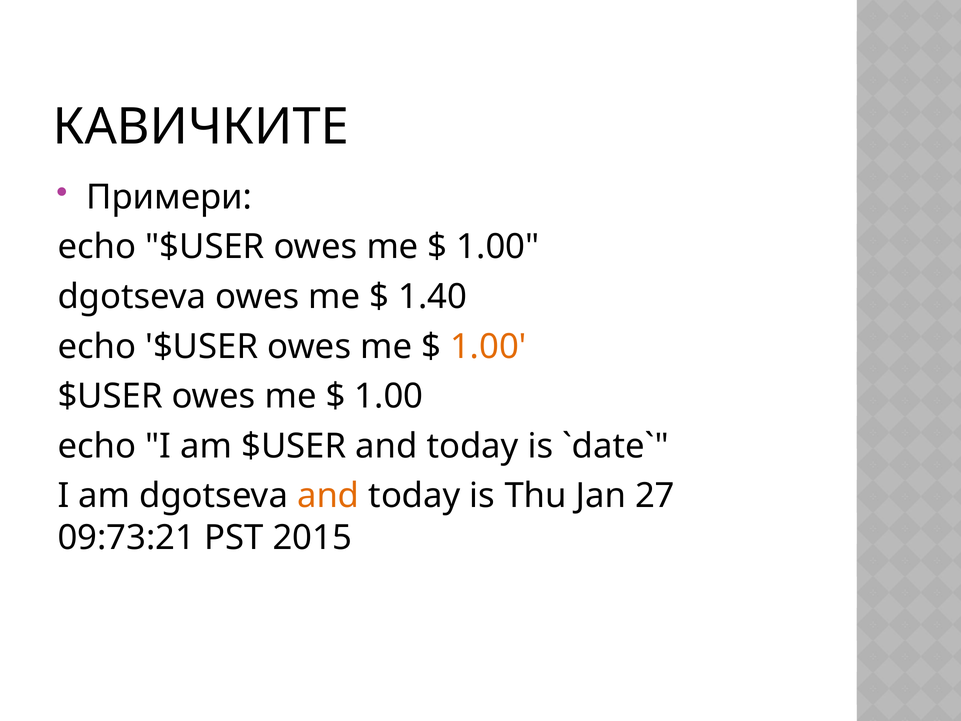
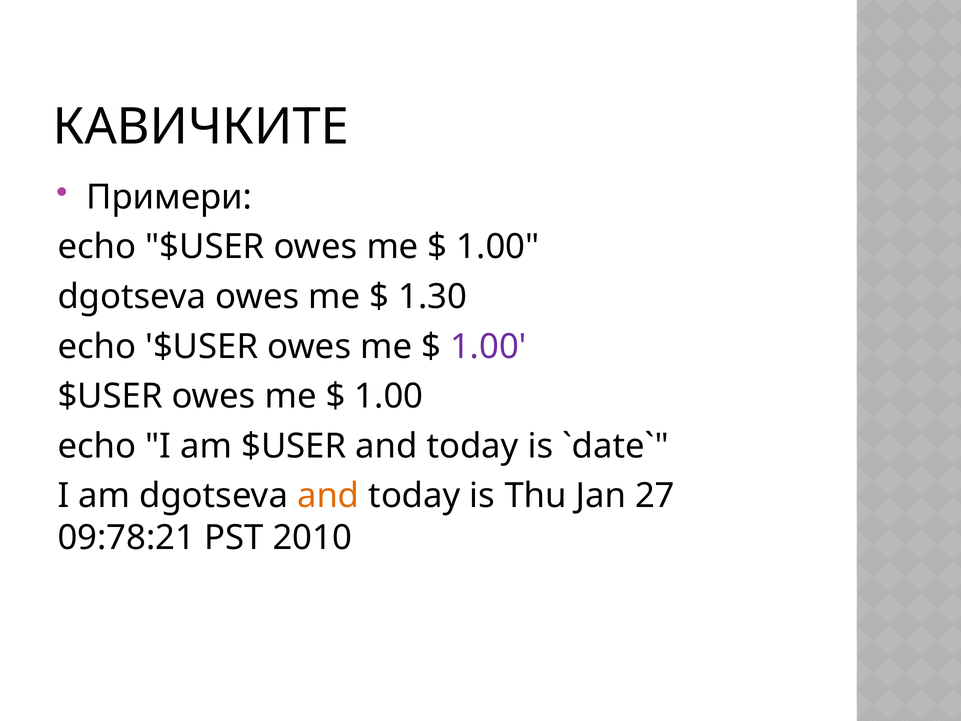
1.40: 1.40 -> 1.30 (433, 297)
1.00 colour: orange -> purple (488, 346)
09:73:21: 09:73:21 -> 09:78:21 (126, 537)
2015: 2015 -> 2010 (312, 537)
